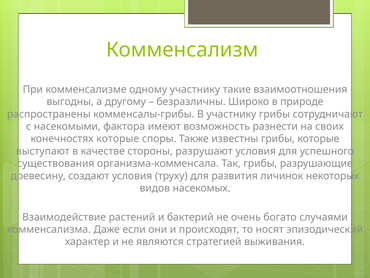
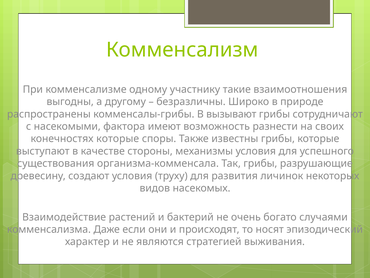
В участнику: участнику -> вызывают (231, 114)
разрушают: разрушают -> механизмы (204, 151)
